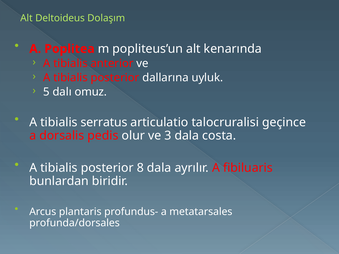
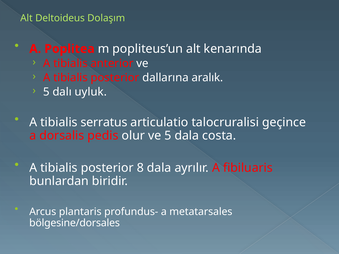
uyluk: uyluk -> aralık (207, 78)
omuz: omuz -> uyluk (91, 92)
ve 3: 3 -> 5 (168, 136)
profunda/dorsales: profunda/dorsales -> bölgesine/dorsales (75, 223)
